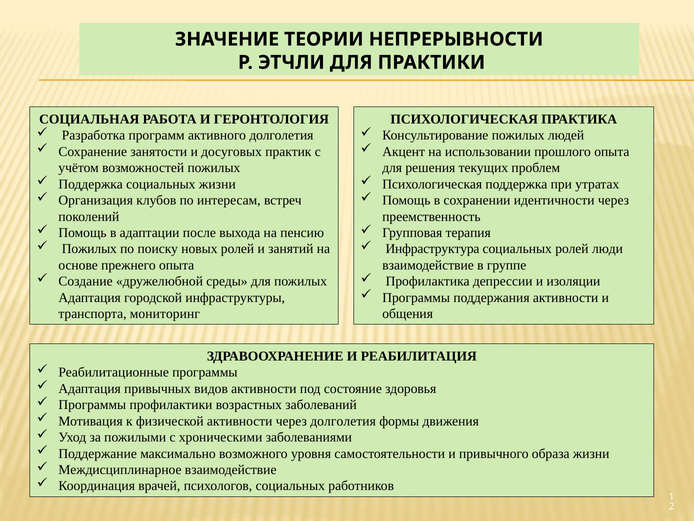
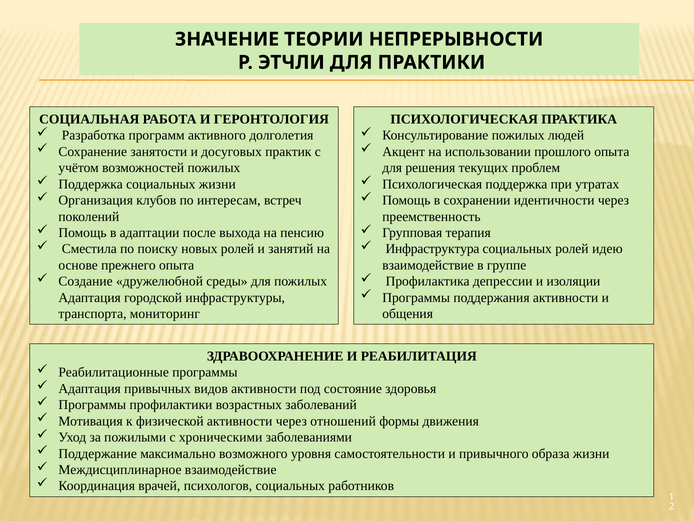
Пожилых: Пожилых -> Сместила (89, 249)
люди: люди -> идею (607, 249)
через долголетия: долголетия -> отношений (343, 421)
